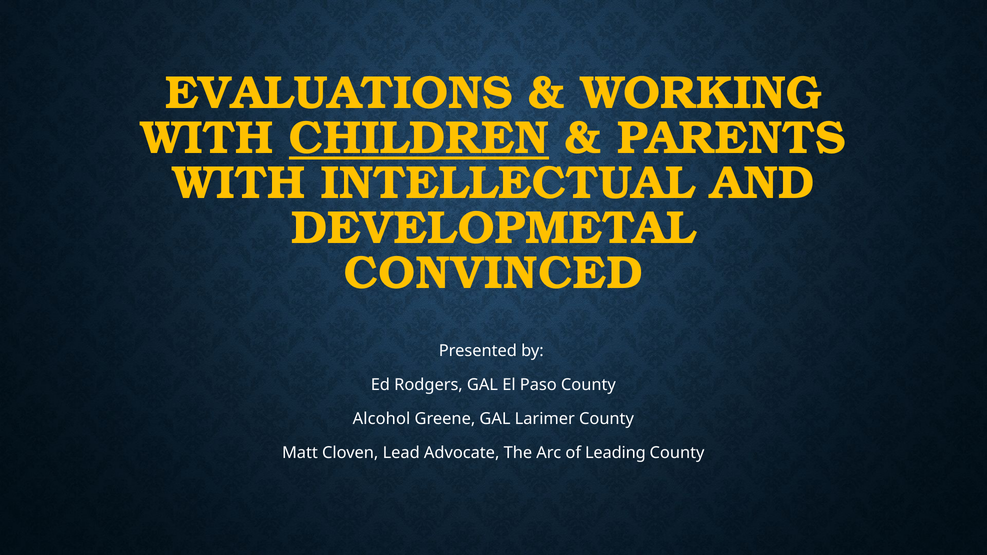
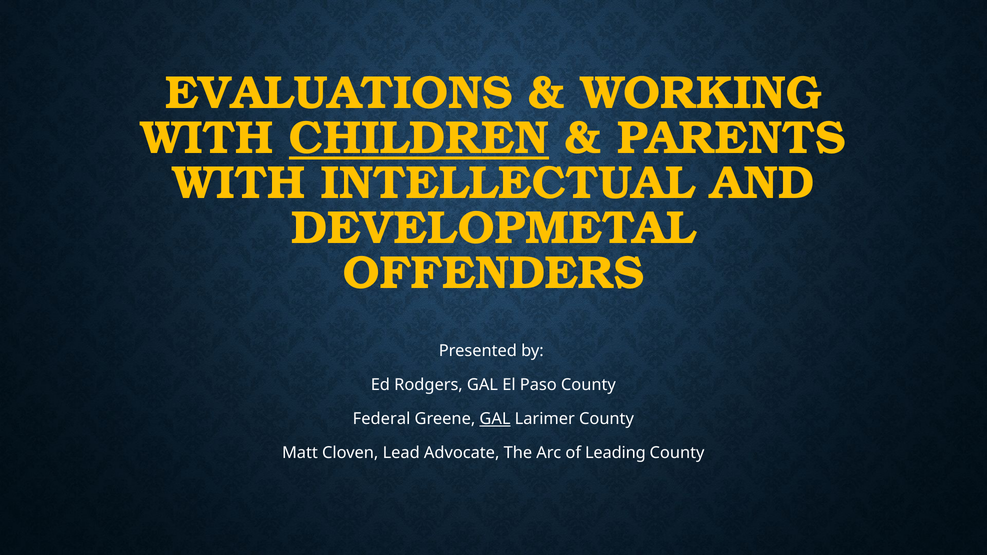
CONVINCED: CONVINCED -> OFFENDERS (494, 273)
Alcohol: Alcohol -> Federal (382, 419)
GAL underline: none -> present (495, 419)
